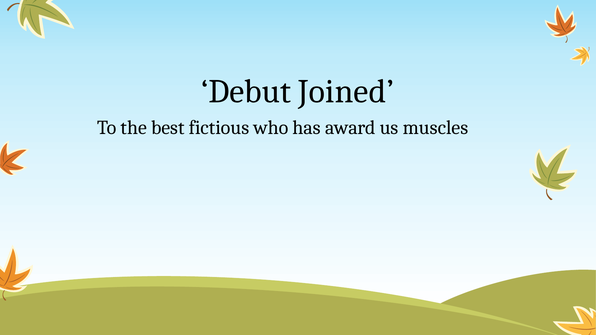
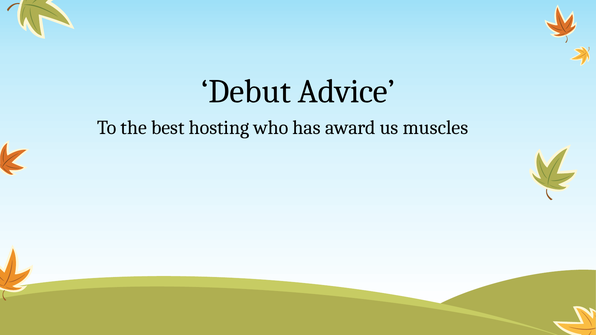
Joined: Joined -> Advice (346, 92)
fictious: fictious -> hosting (219, 128)
